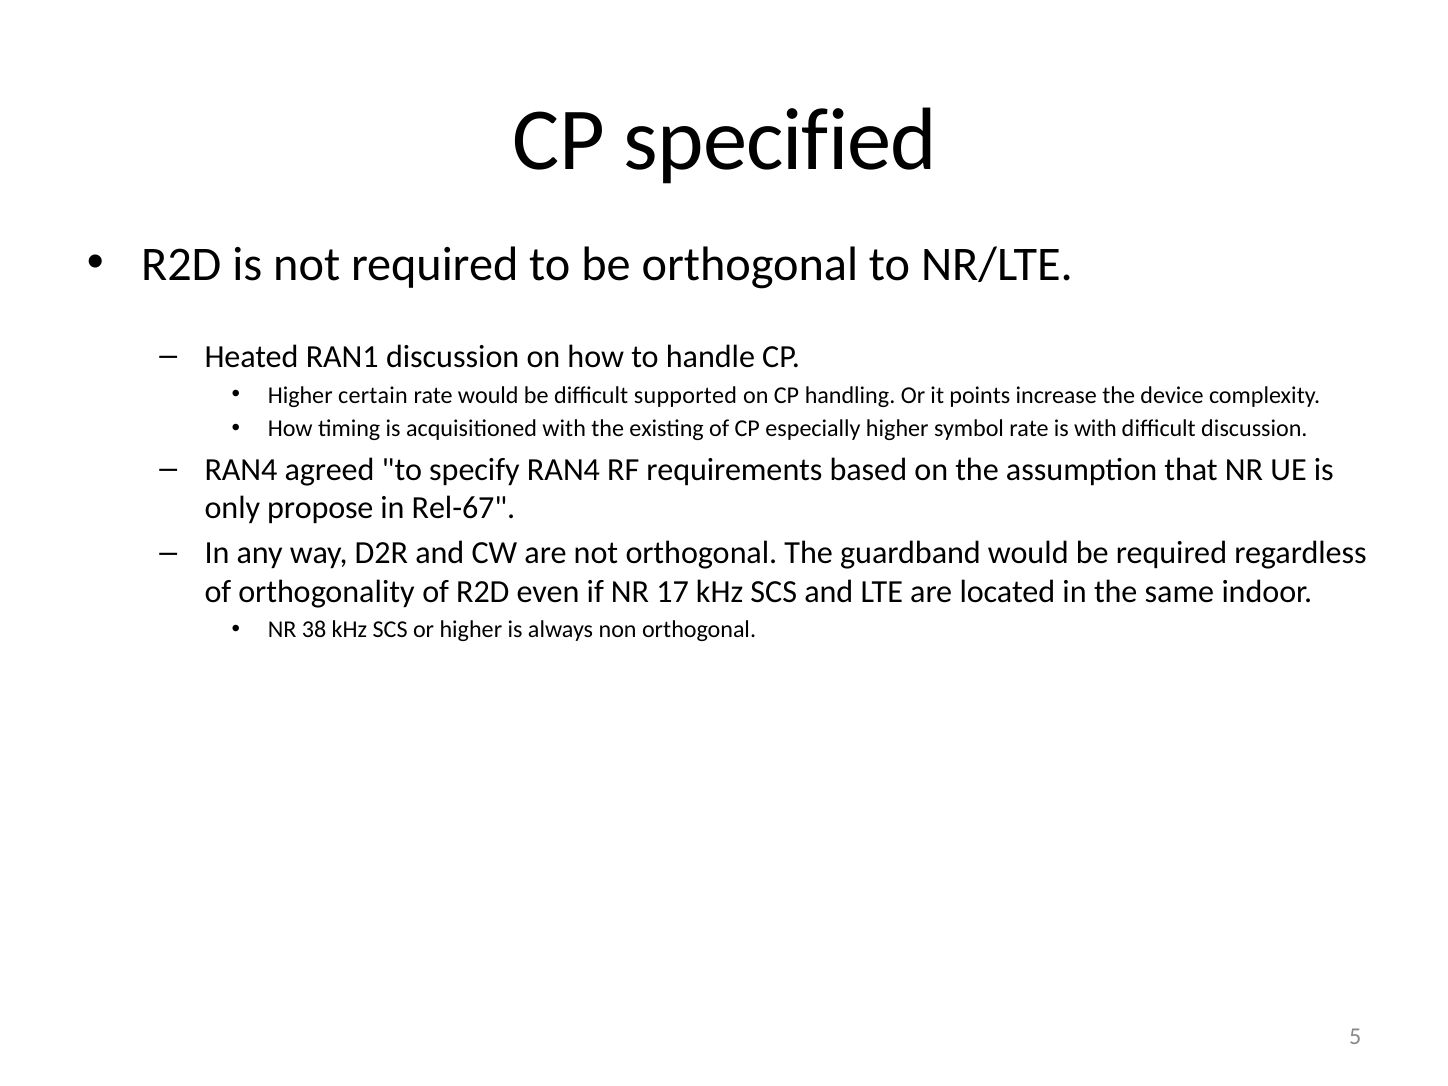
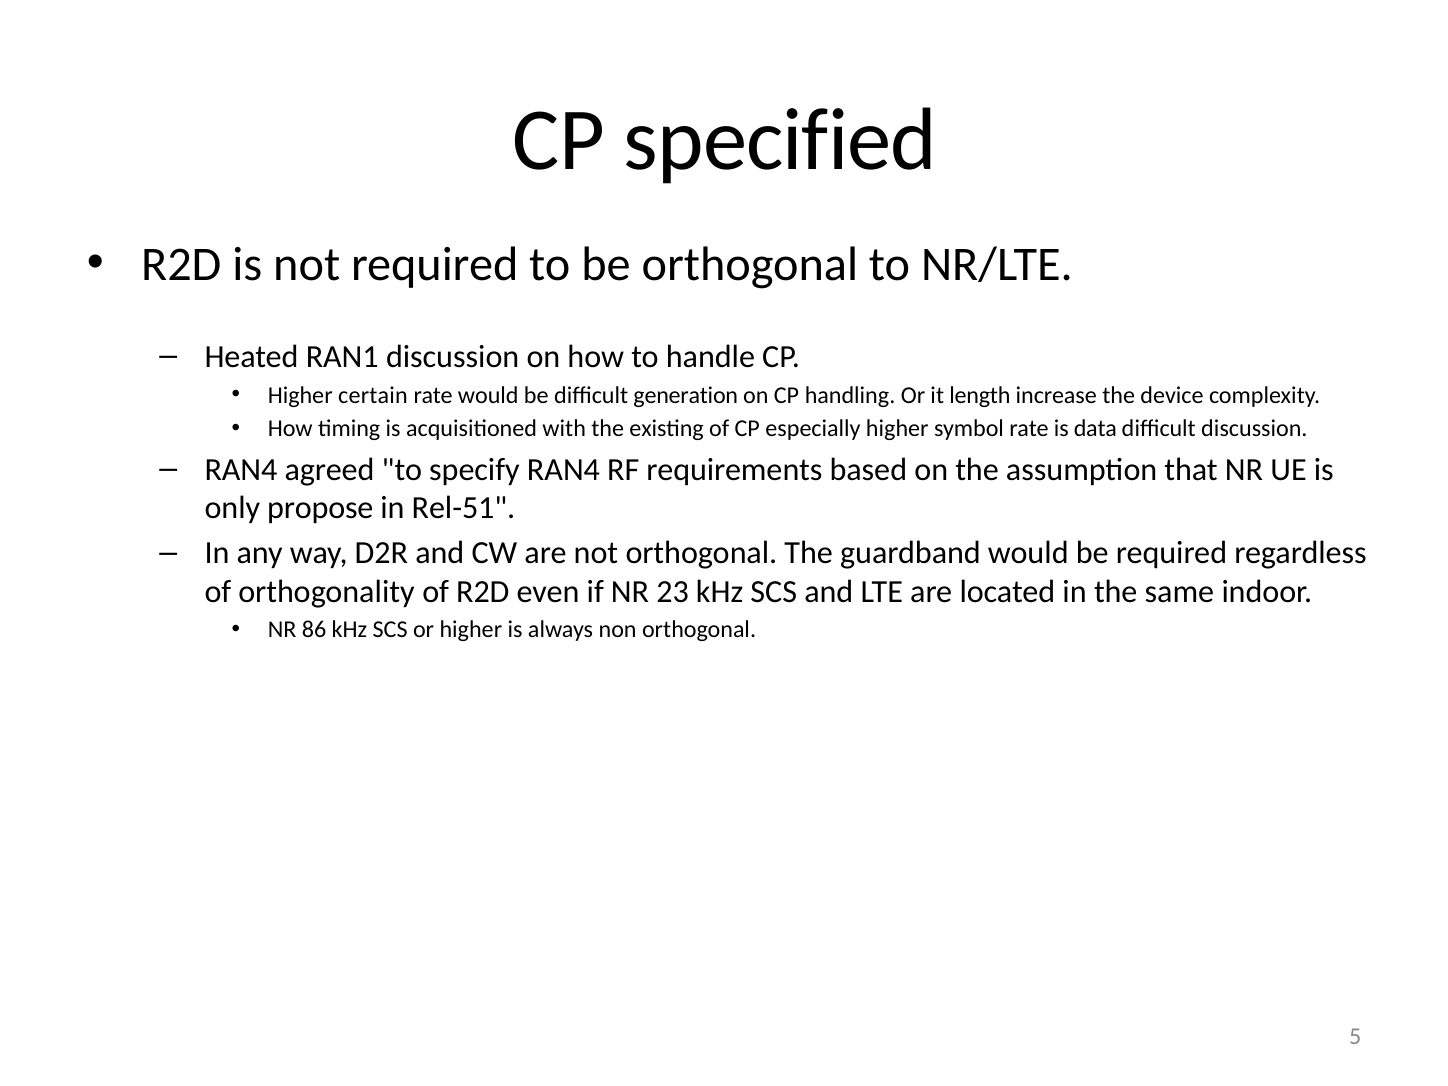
supported: supported -> generation (686, 395)
points: points -> length (980, 395)
is with: with -> data (1095, 429)
Rel-67: Rel-67 -> Rel-51 (464, 508)
17: 17 -> 23 (673, 592)
38: 38 -> 86 (314, 630)
